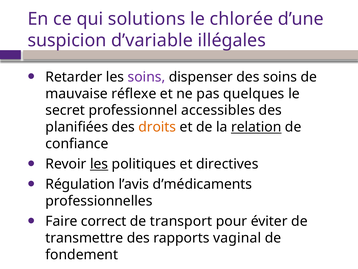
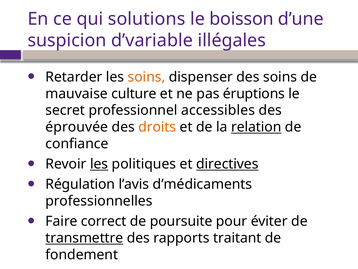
chlorée: chlorée -> boisson (242, 19)
soins colour: purple -> orange (146, 77)
réflexe: réflexe -> culture (134, 93)
quelques: quelques -> éruptions (254, 93)
planifiées: planifiées -> éprouvée (77, 127)
directives underline: none -> present (227, 164)
transport: transport -> poursuite (181, 221)
transmettre underline: none -> present (84, 238)
vaginal: vaginal -> traitant (237, 238)
